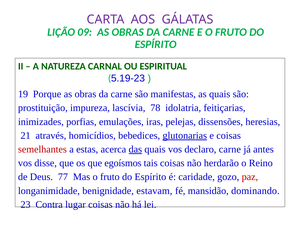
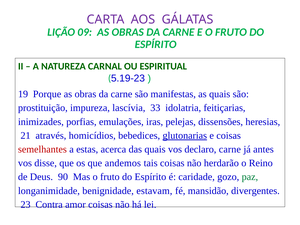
78: 78 -> 33 (155, 108)
das underline: present -> none (135, 149)
egoísmos: egoísmos -> andemos (123, 163)
77: 77 -> 90 (63, 177)
paz colour: red -> green (250, 177)
dominando: dominando -> divergentes (255, 191)
lugar: lugar -> amor (75, 205)
